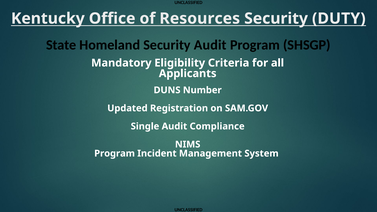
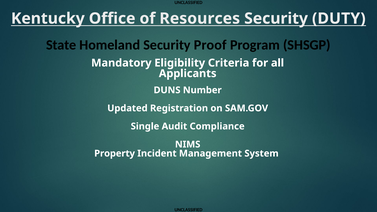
Security Audit: Audit -> Proof (210, 45)
Program: Program -> Property (115, 153)
